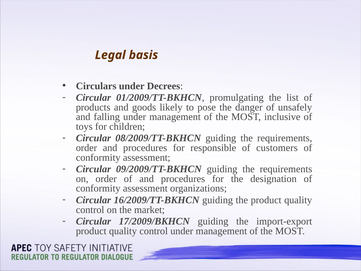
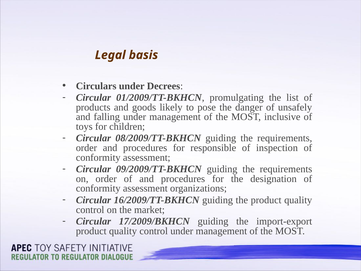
customers: customers -> inspection (277, 148)
